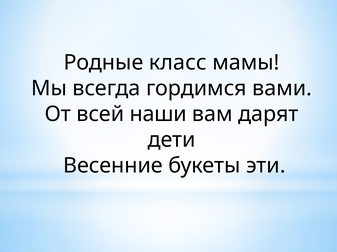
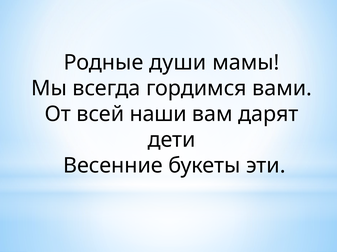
класс: класс -> души (178, 63)
